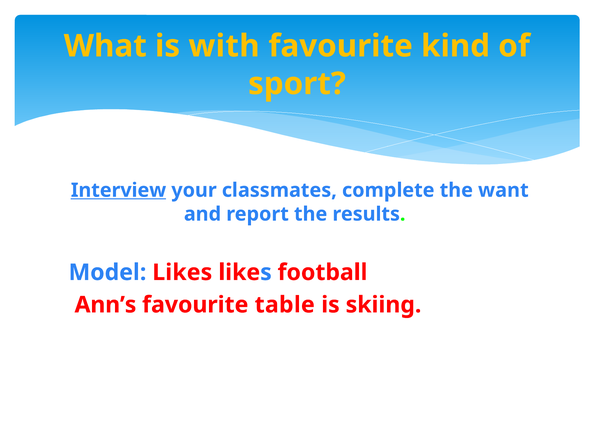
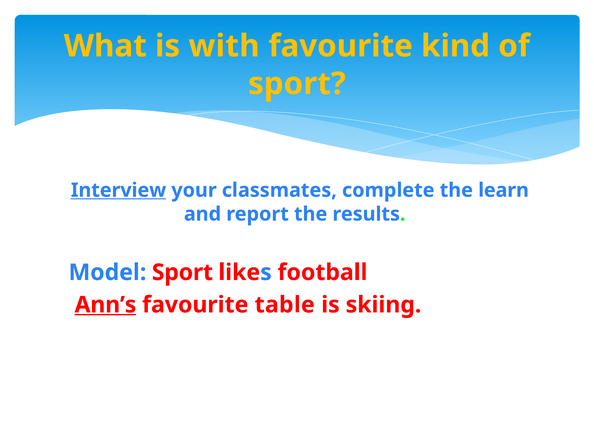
want: want -> learn (503, 190)
Model Likes: Likes -> Sport (182, 272)
Ann’s underline: none -> present (105, 304)
